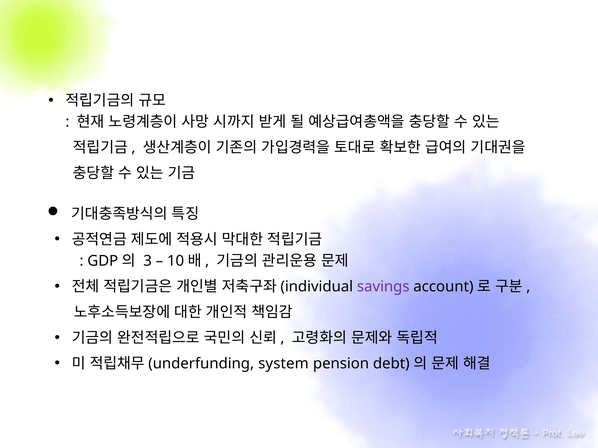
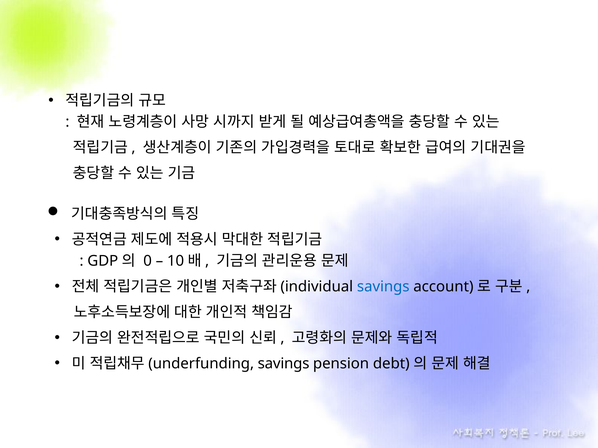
3: 3 -> 0 (148, 261)
savings colour: purple -> blue (383, 287)
system: system -> savings (284, 364)
